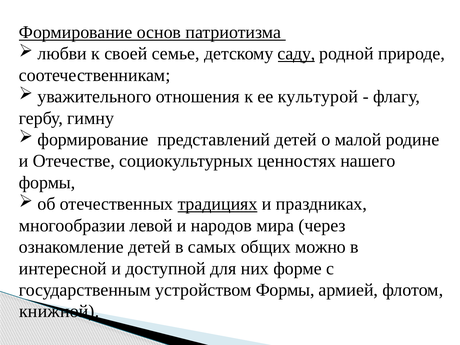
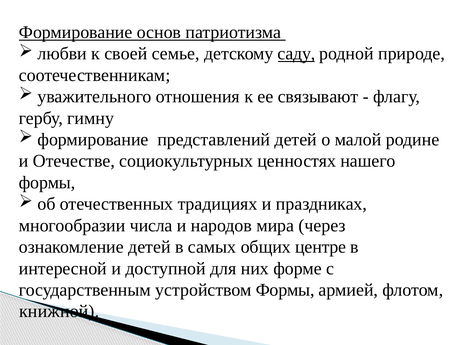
культурой: культурой -> связывают (318, 97)
традициях underline: present -> none (218, 204)
левой: левой -> числа (151, 226)
можно: можно -> центре (321, 247)
